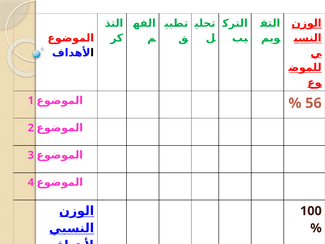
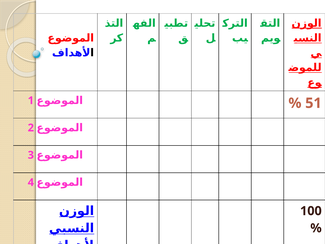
56: 56 -> 51 (313, 103)
